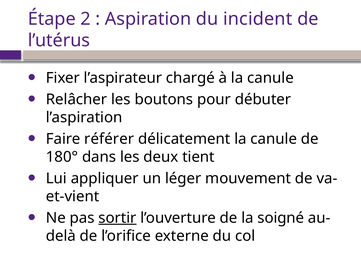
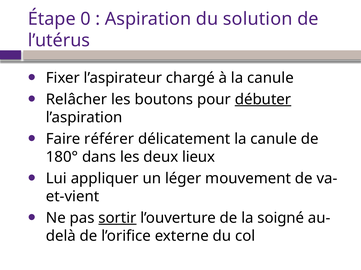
2: 2 -> 0 (86, 19)
incident: incident -> solution (258, 19)
débuter underline: none -> present (263, 100)
tient: tient -> lieux (199, 157)
